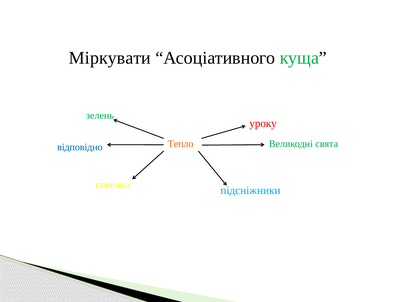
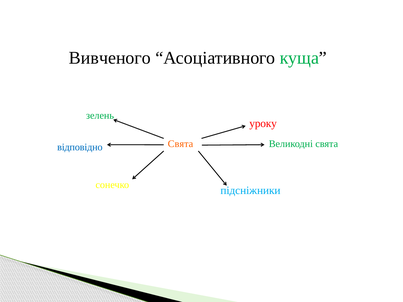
Міркувати: Міркувати -> Вивченого (110, 58)
Тепло: Тепло -> Свята (181, 144)
